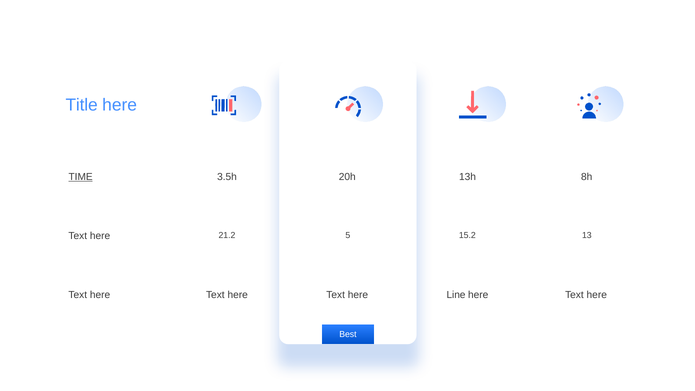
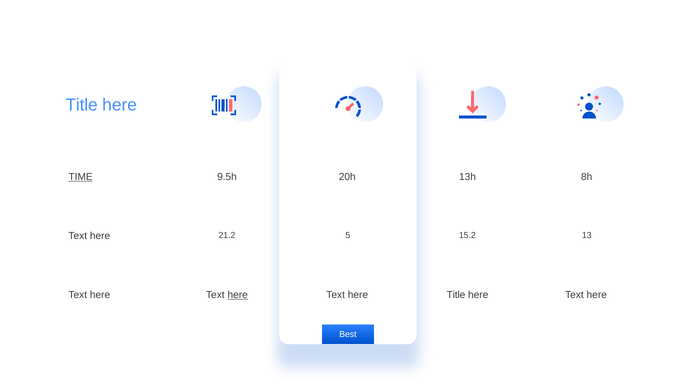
3.5h: 3.5h -> 9.5h (227, 177)
here underline: none -> present (238, 295)
here Line: Line -> Title (456, 295)
